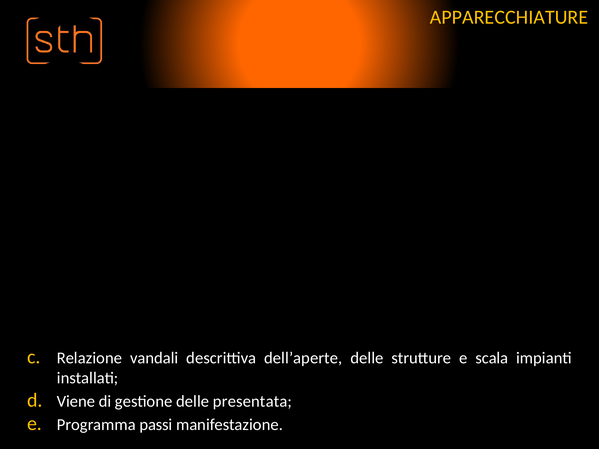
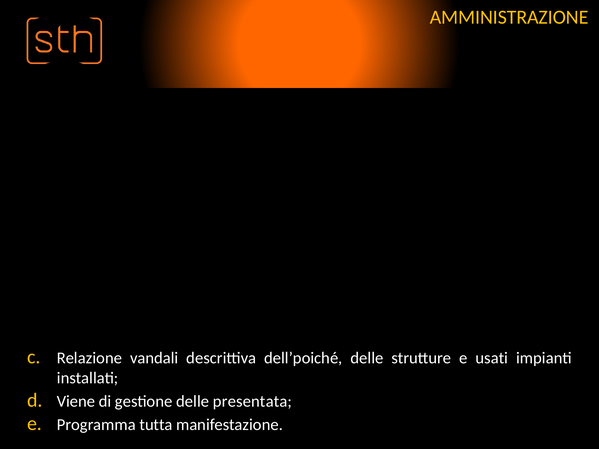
APPARECCHIATURE: APPARECCHIATURE -> AMMINISTRAZIONE (509, 17)
dell’aperte: dell’aperte -> dell’poiché (303, 358)
scala: scala -> usati (492, 358)
passi: passi -> tutta (156, 425)
